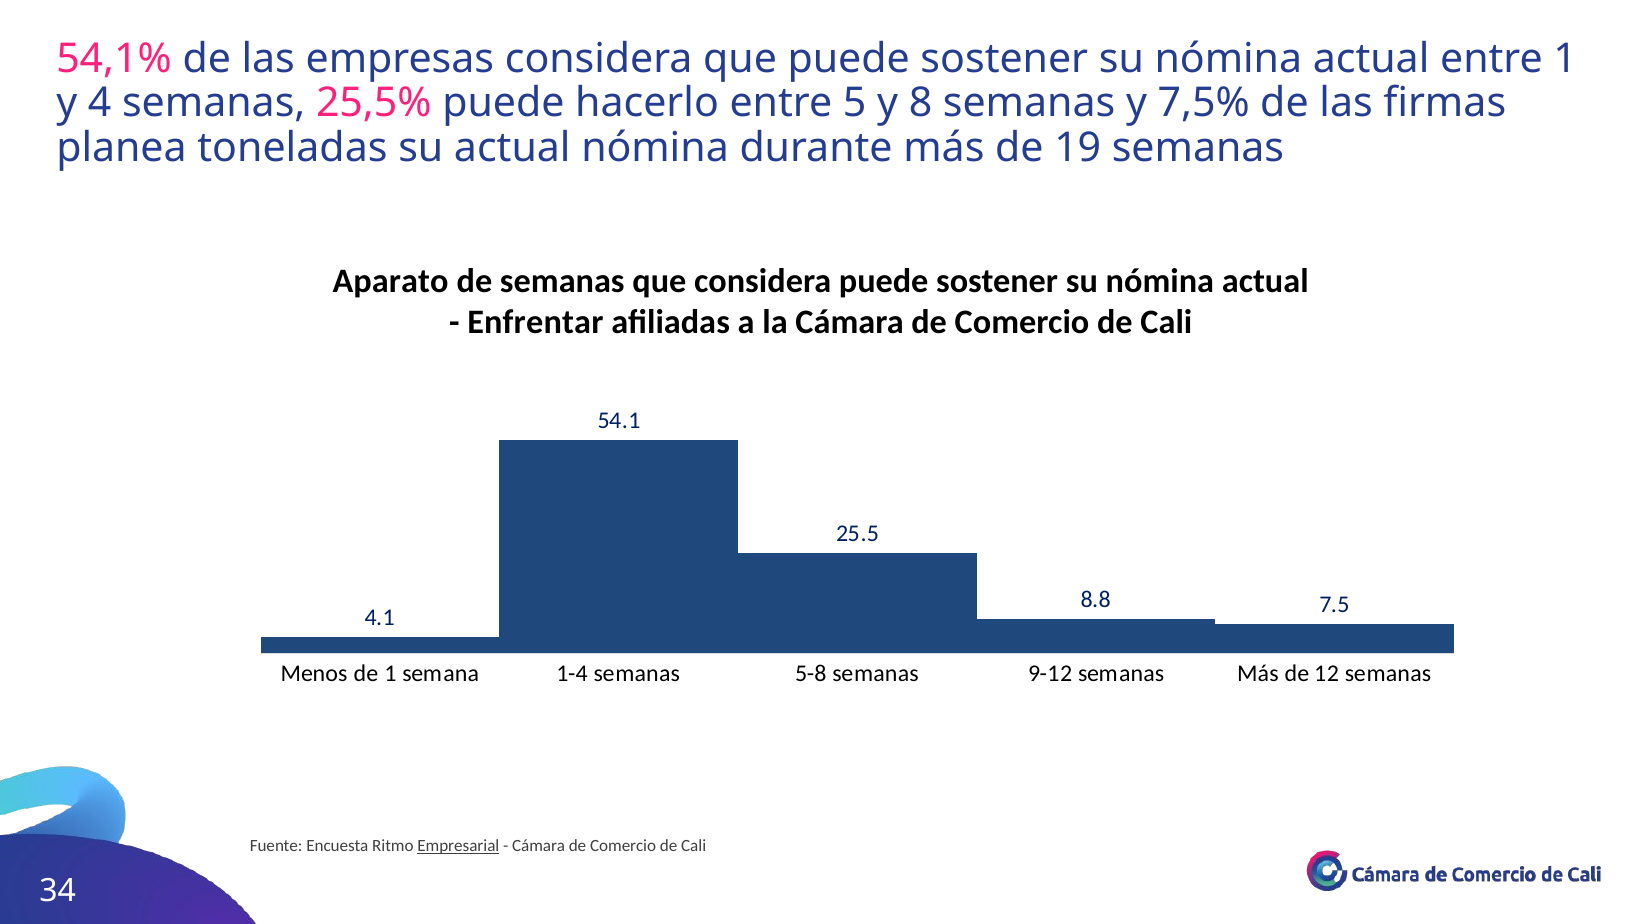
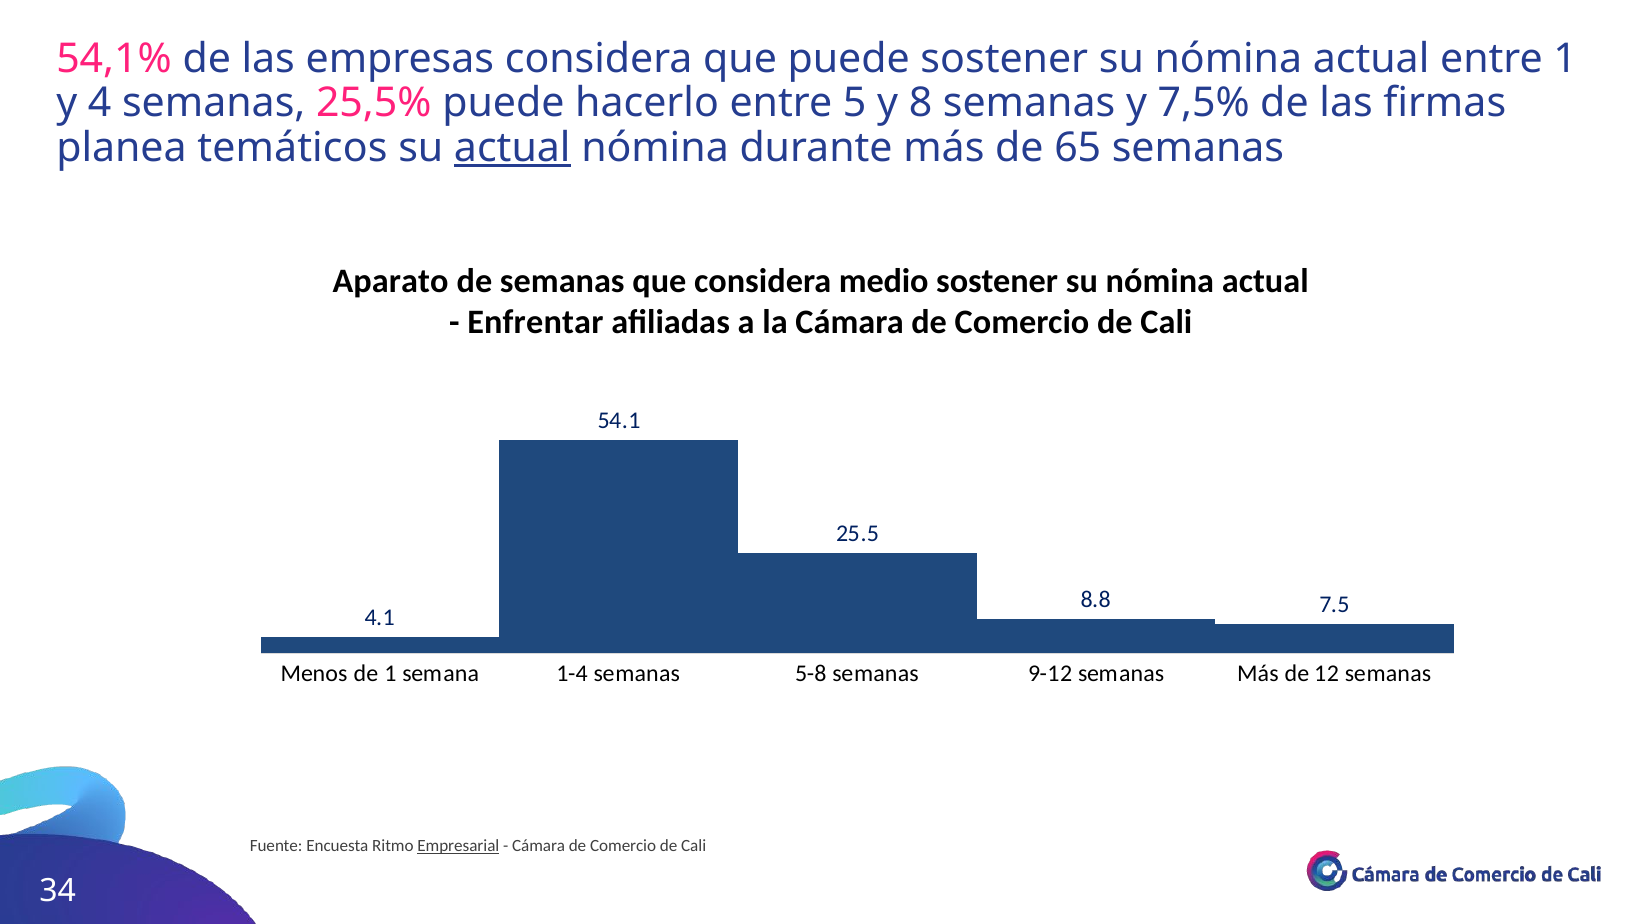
toneladas: toneladas -> temáticos (292, 148)
actual underline: none -> present (512, 148)
19: 19 -> 65 (1078, 148)
considera puede: puede -> medio (884, 281)
